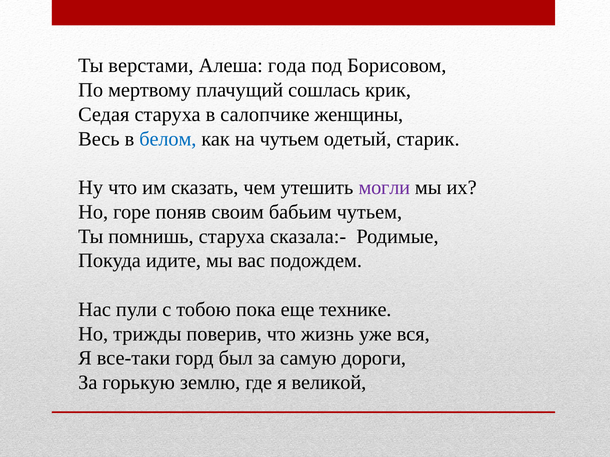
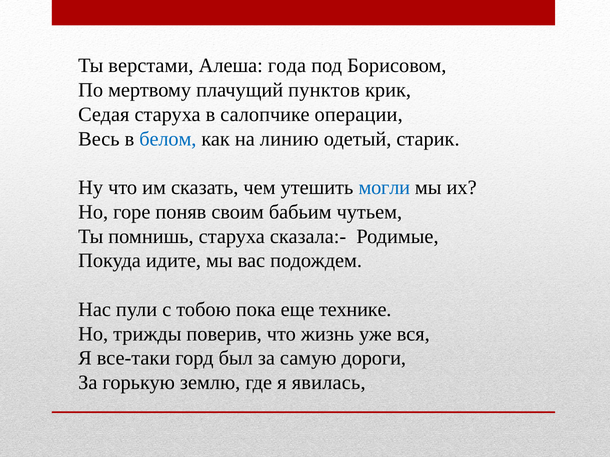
сошлась: сошлась -> пунктов (324, 90)
женщины: женщины -> операции (359, 115)
на чутьем: чутьем -> линию (289, 139)
могли colour: purple -> blue (384, 188)
великой: великой -> явилась (329, 383)
